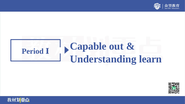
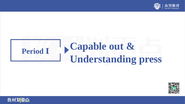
learn: learn -> press (150, 59)
